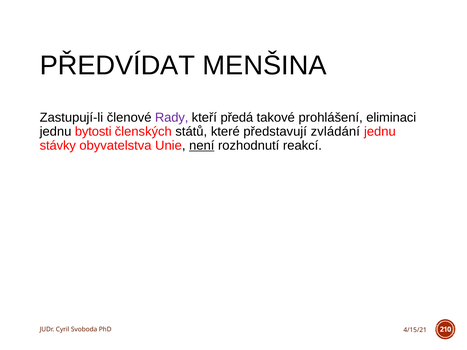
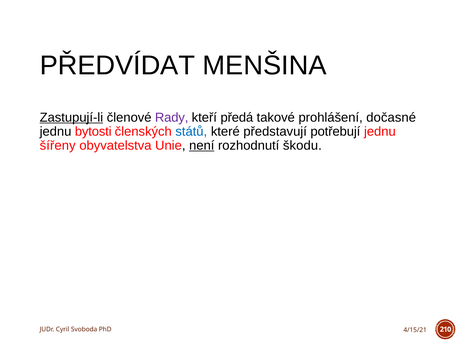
Zastupují-li underline: none -> present (71, 118)
eliminaci: eliminaci -> dočasné (391, 118)
států colour: black -> blue (191, 132)
zvládání: zvládání -> potřebují (335, 132)
stávky: stávky -> šířeny (58, 146)
reakcí: reakcí -> škodu (302, 146)
